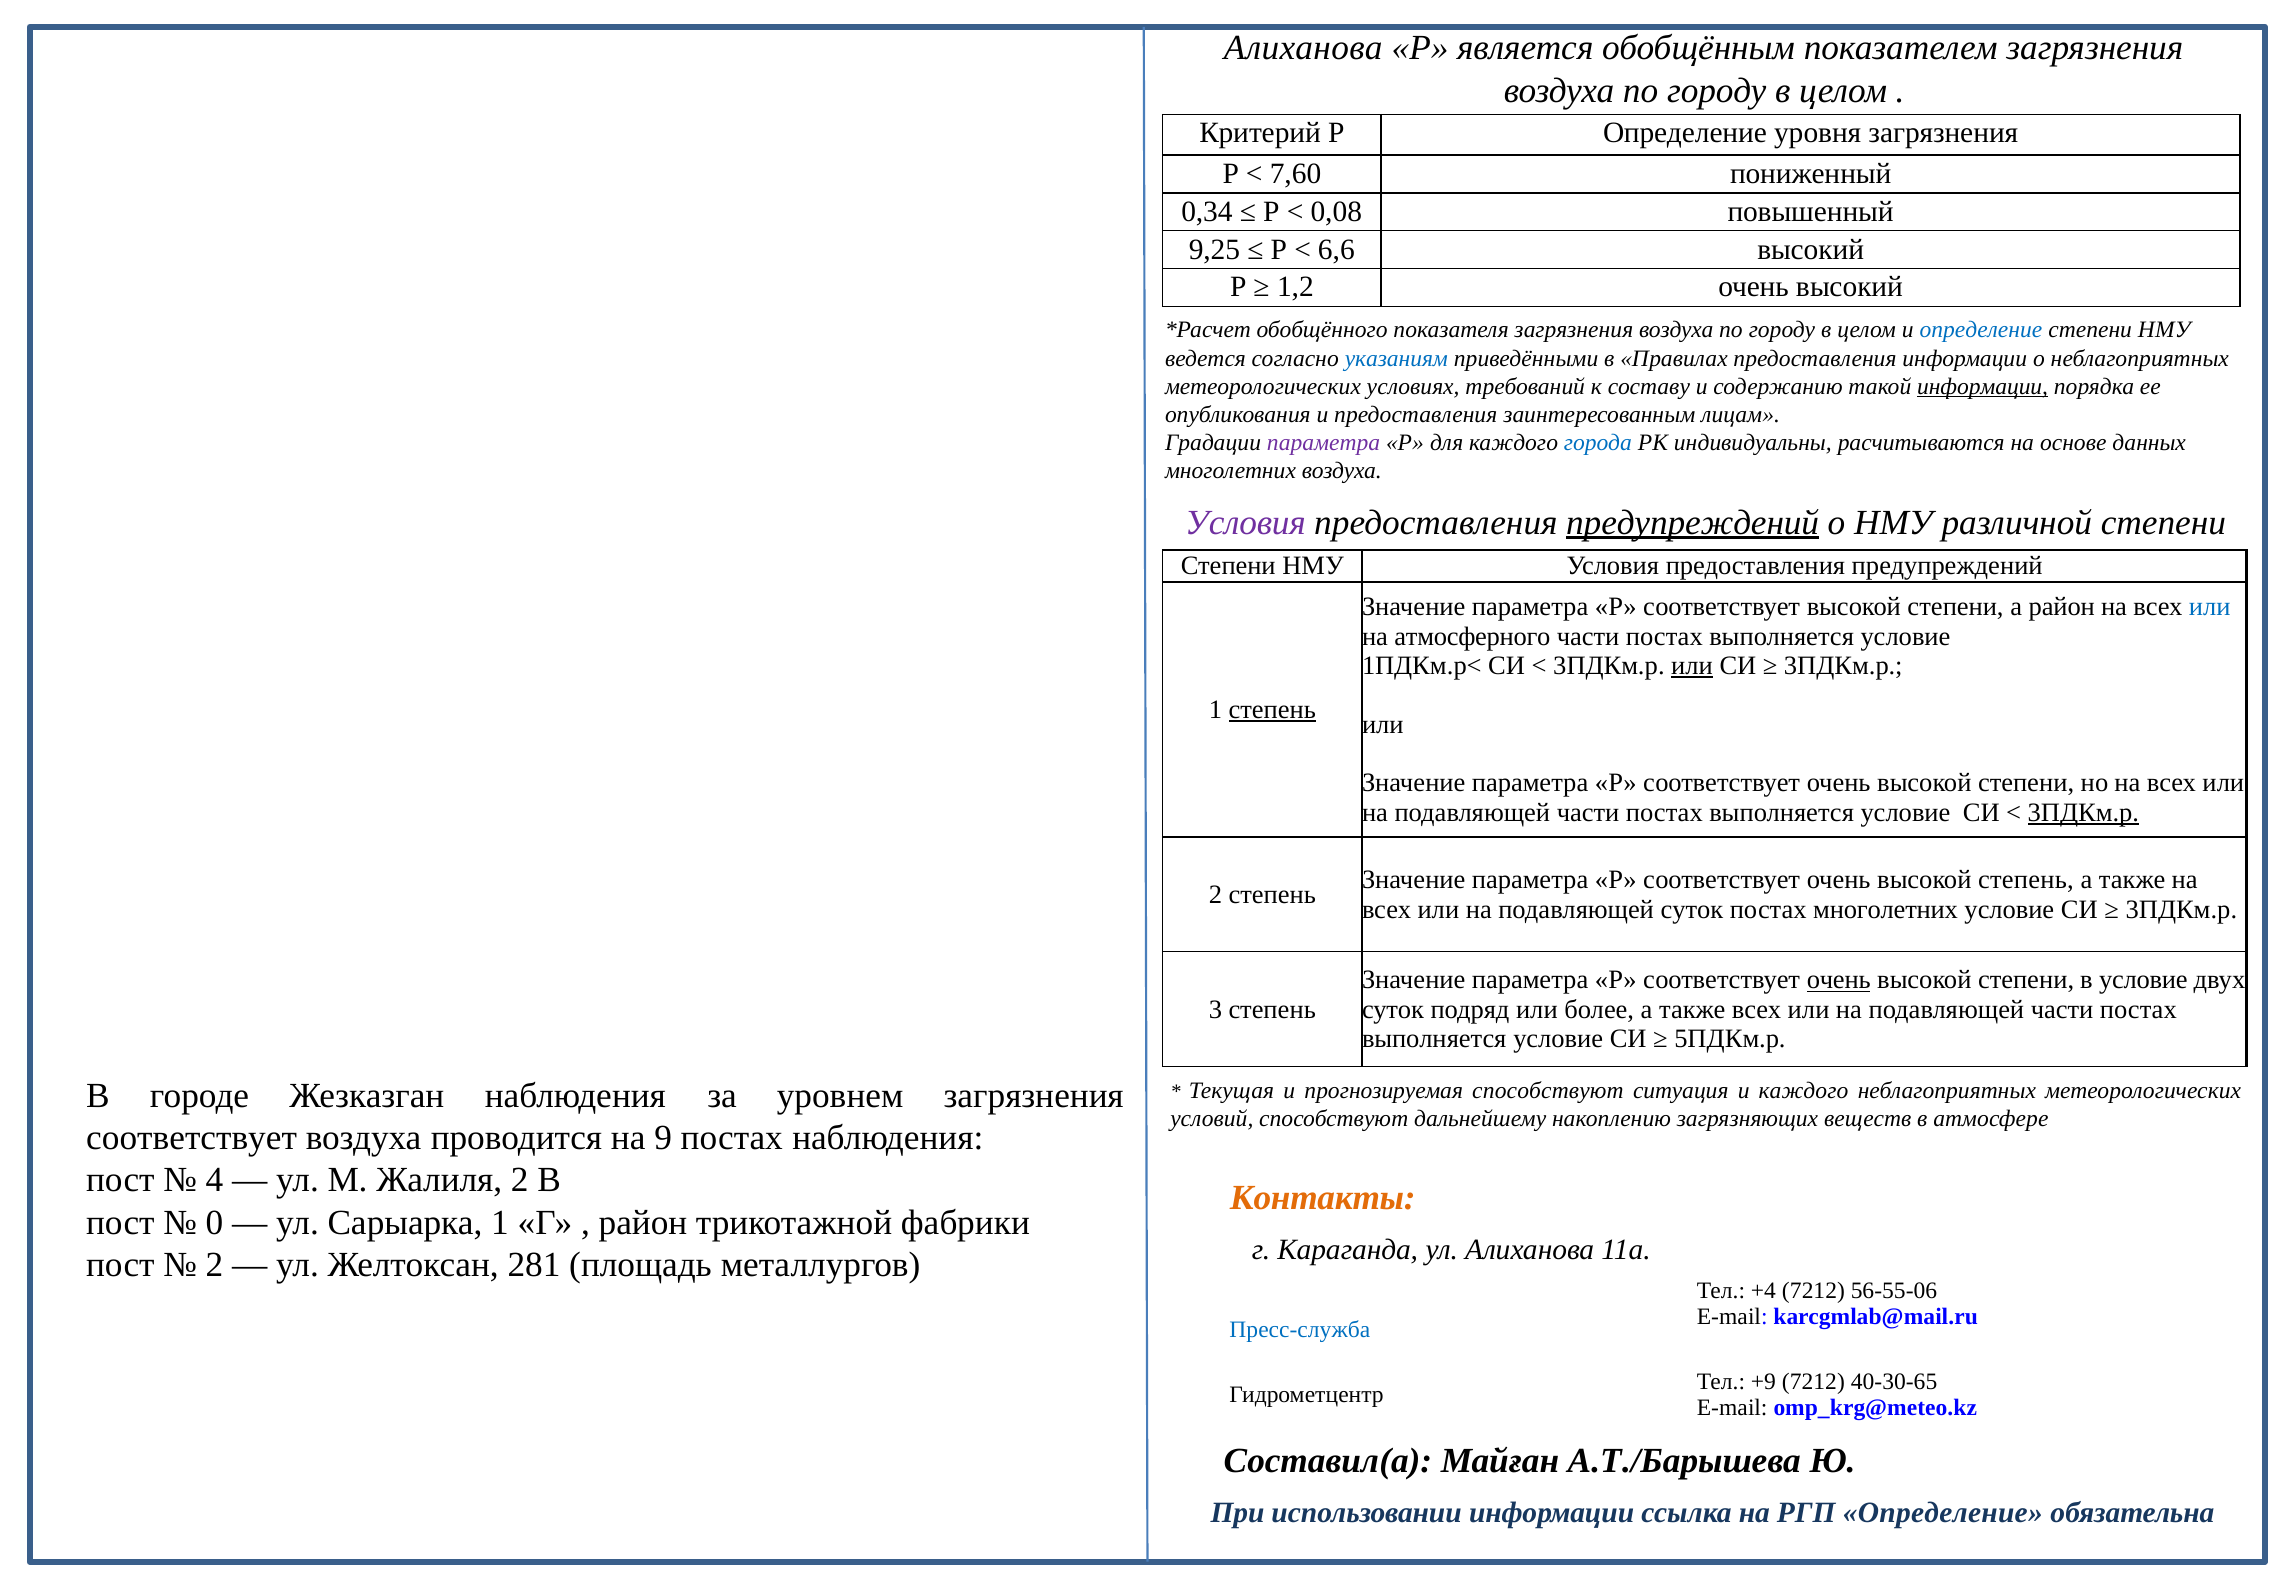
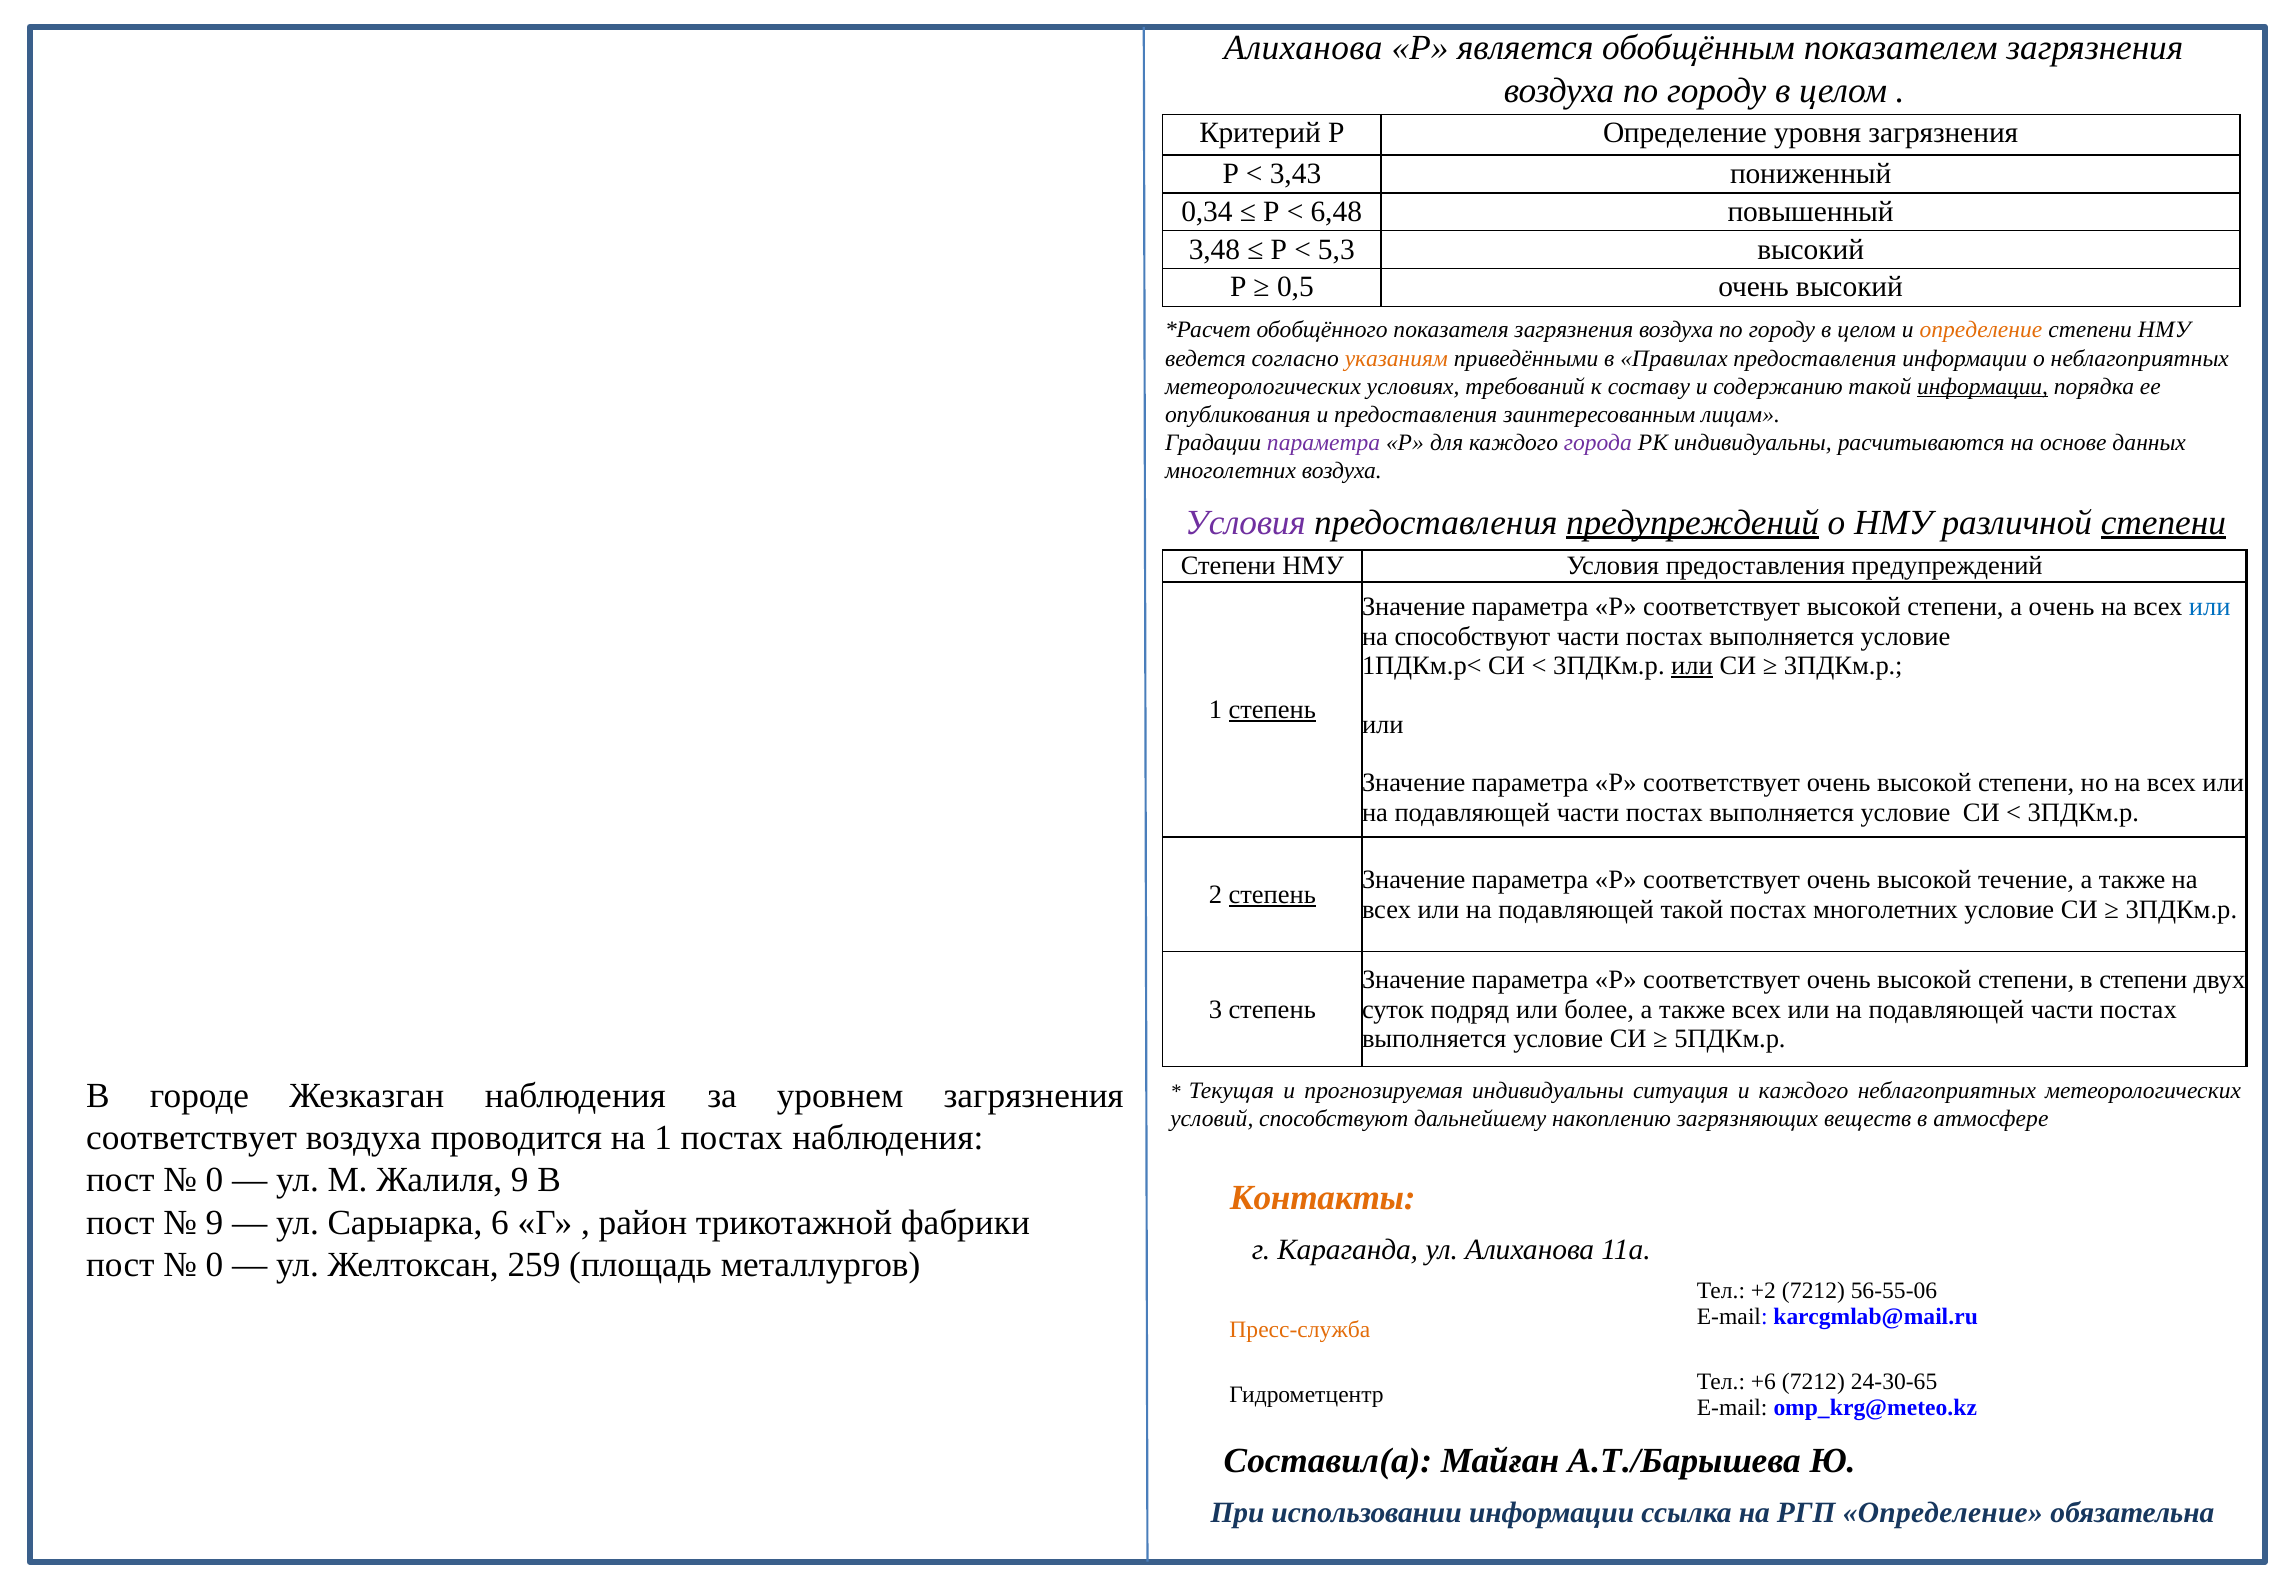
7,60: 7,60 -> 3,43 (1296, 174)
0,08: 0,08 -> 6,48 (1336, 211)
9,25: 9,25 -> 3,48 (1214, 249)
6,6: 6,6 -> 5,3 (1336, 249)
1,2: 1,2 -> 0,5 (1295, 287)
определение colour: blue -> orange (1981, 330)
указаниям colour: blue -> orange (1396, 358)
города colour: blue -> purple (1598, 443)
степени underline: none -> present (2163, 522)
а район: район -> очень (2062, 607)
на атмосферного: атмосферного -> способствуют (1472, 636)
3ПДКм.р underline: present -> none (2083, 812)
высокой степень: степень -> течение (2026, 880)
степень underline: none -> present (1272, 895)
подавляющей суток: суток -> такой (1692, 909)
очень underline: present -> none (1839, 980)
в условие: условие -> степени (2143, 980)
прогнозируемая способствуют: способствуют -> индивидуальны (1548, 1090)
на 9: 9 -> 1 (663, 1138)
4: 4 -> 0 (215, 1180)
Жалиля 2: 2 -> 9 (520, 1180)
0: 0 -> 9 (215, 1222)
Сарыарка 1: 1 -> 6 (500, 1222)
2: 2 -> 0 (215, 1265)
281: 281 -> 259 (534, 1265)
+4: +4 -> +2 (1763, 1290)
Пресс-служба colour: blue -> orange (1300, 1329)
+9: +9 -> +6 (1763, 1382)
40-30-65: 40-30-65 -> 24-30-65 (1894, 1382)
